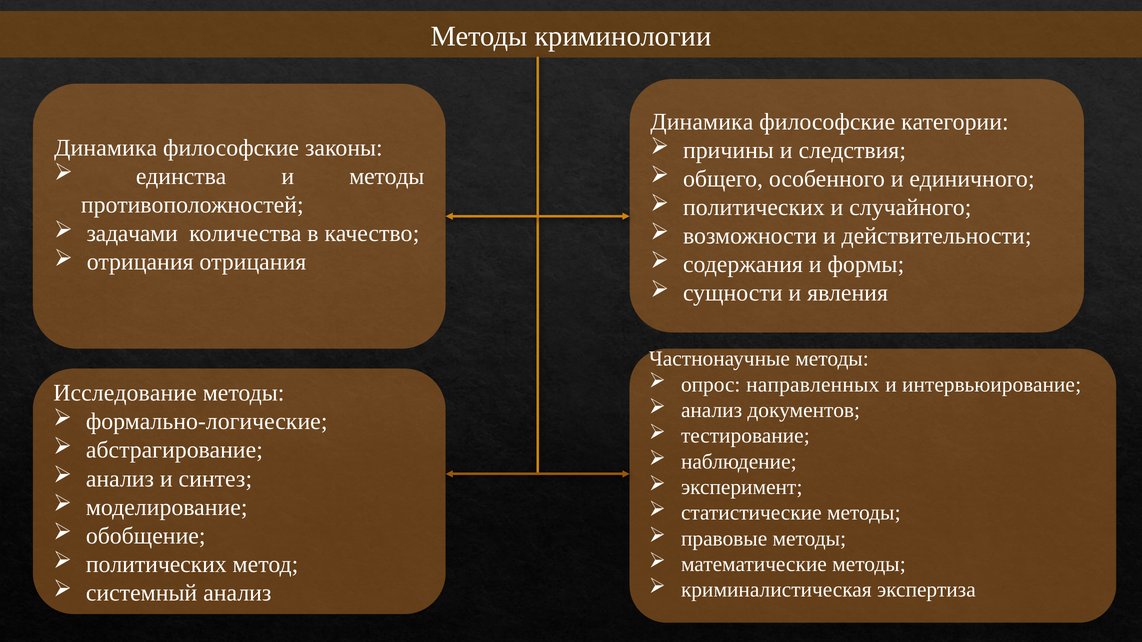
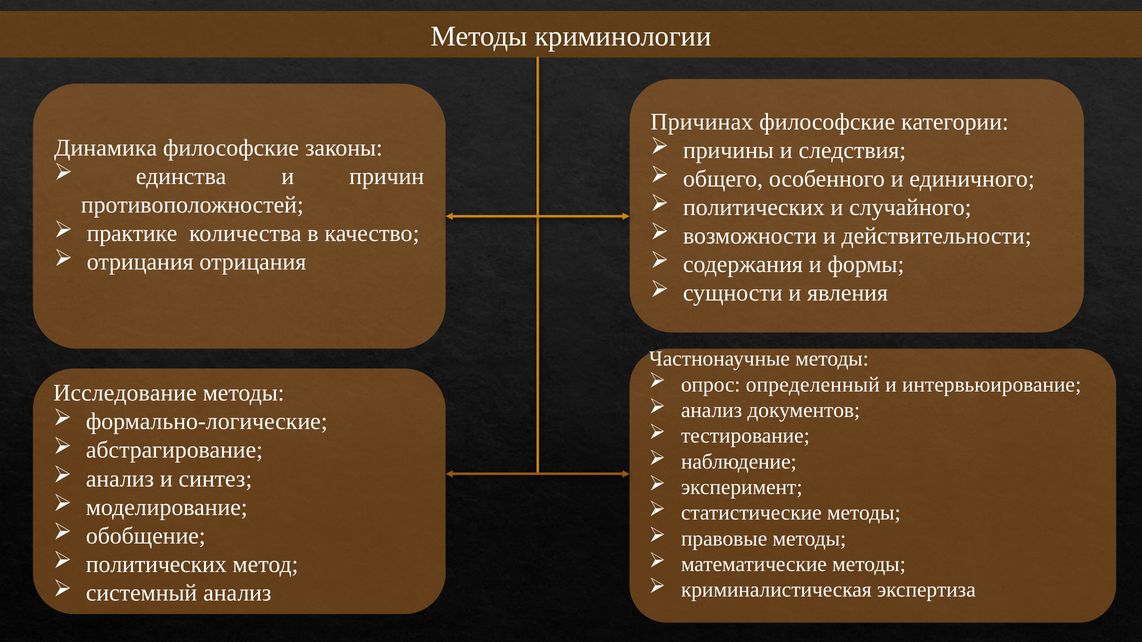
Динамика: Динамика -> Причинах (702, 122)
и методы: методы -> причин (387, 177)
задачами: задачами -> практике (132, 234)
направленных: направленных -> определенный (813, 385)
